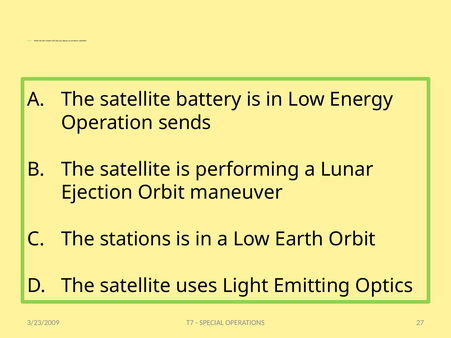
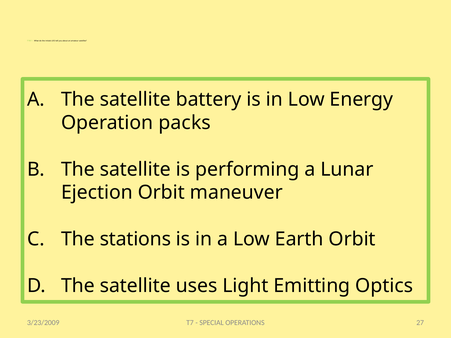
sends: sends -> packs (185, 123)
